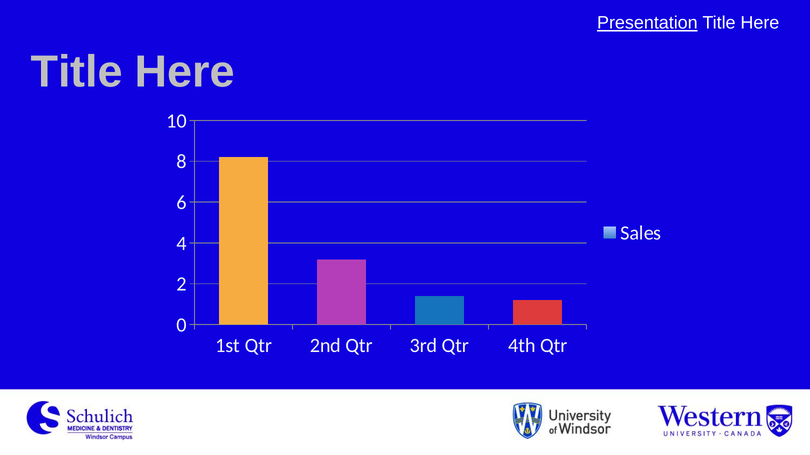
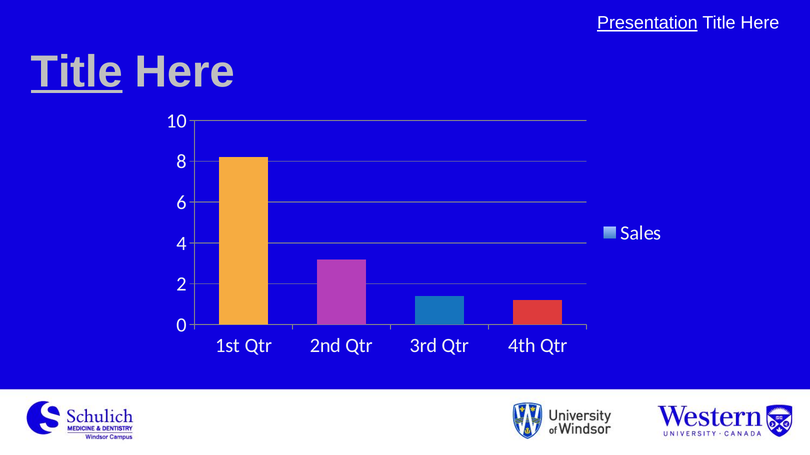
Title underline: none -> present (77, 72)
